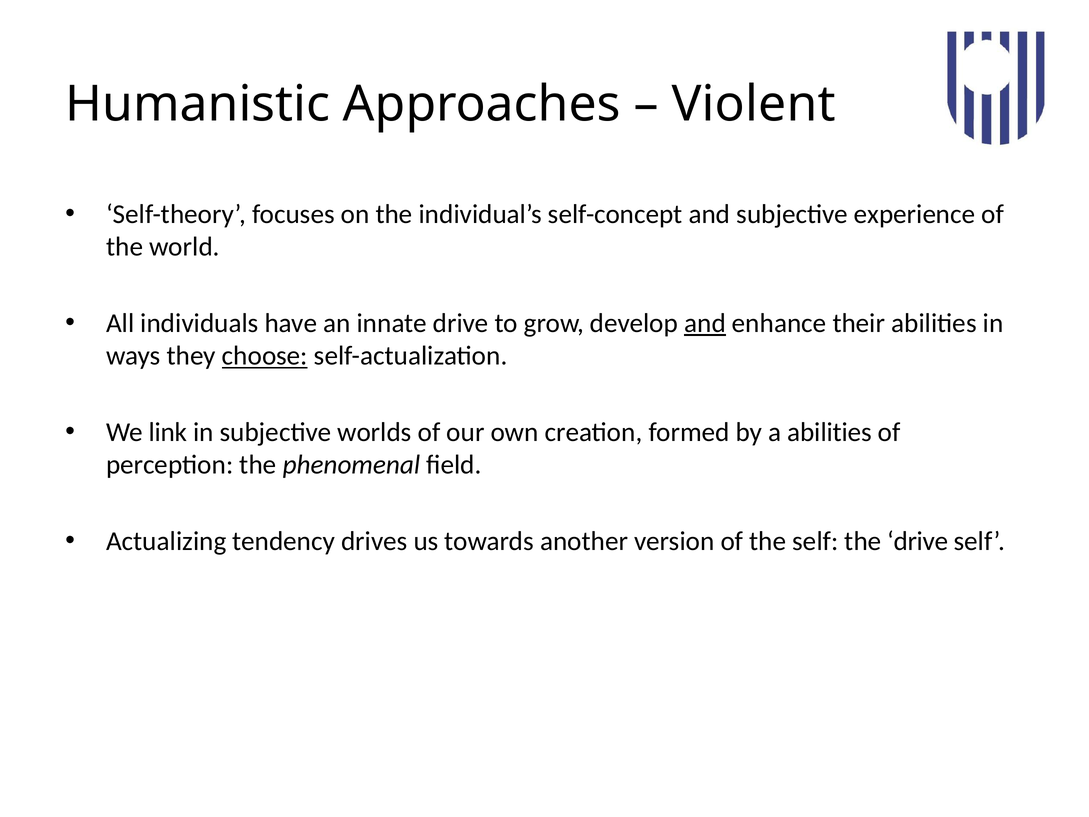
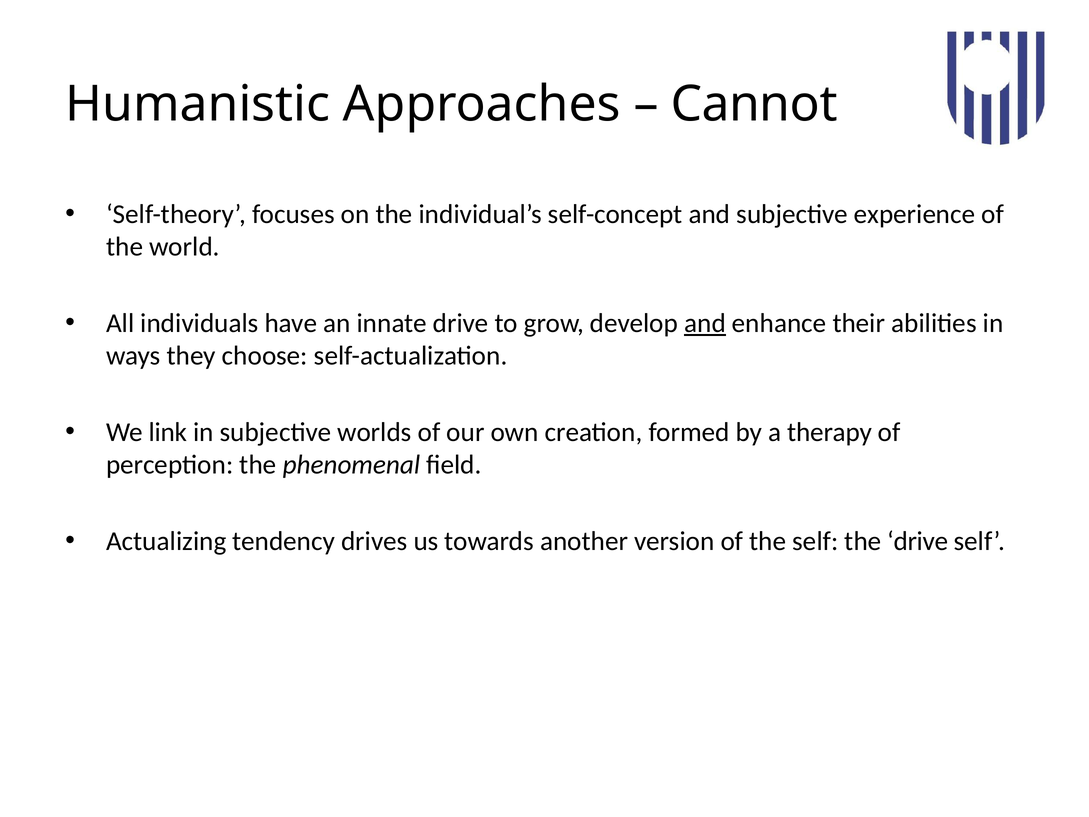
Violent: Violent -> Cannot (754, 104)
choose underline: present -> none (265, 356)
a abilities: abilities -> therapy (830, 432)
